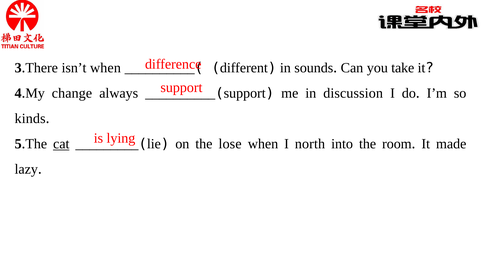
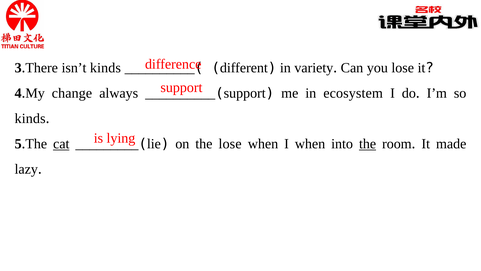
isn’t when: when -> kinds (105, 68)
sounds: sounds -> variety (314, 68)
you take: take -> lose (403, 68)
discussion: discussion -> ecosystem (353, 93)
I north: north -> when (310, 144)
the underline: none -> present (368, 144)
